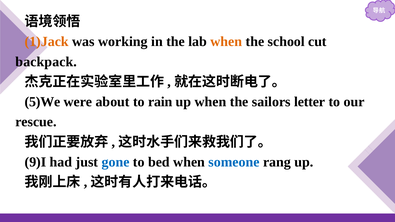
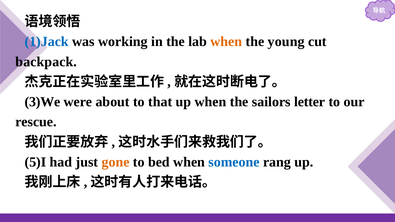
1)Jack colour: orange -> blue (47, 42)
school: school -> young (286, 42)
5)We: 5)We -> 3)We (42, 102)
rain: rain -> that (160, 102)
9)I: 9)I -> 5)I (35, 162)
gone colour: blue -> orange (116, 162)
